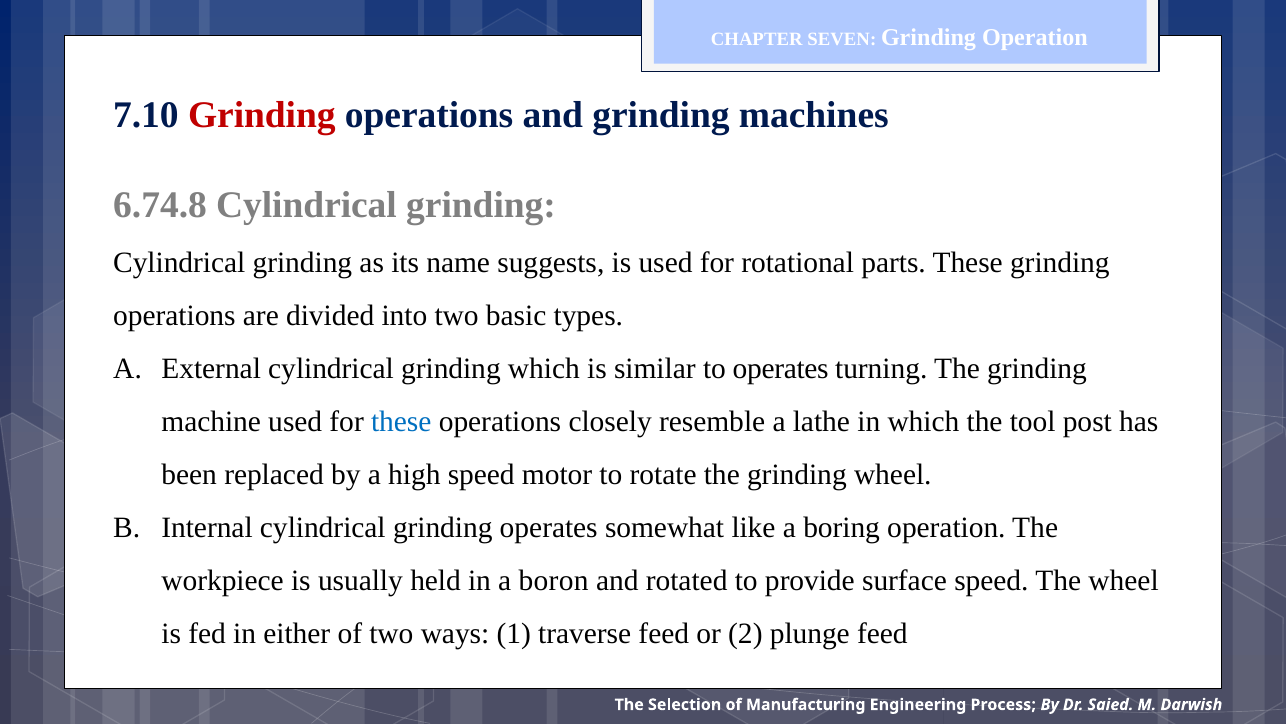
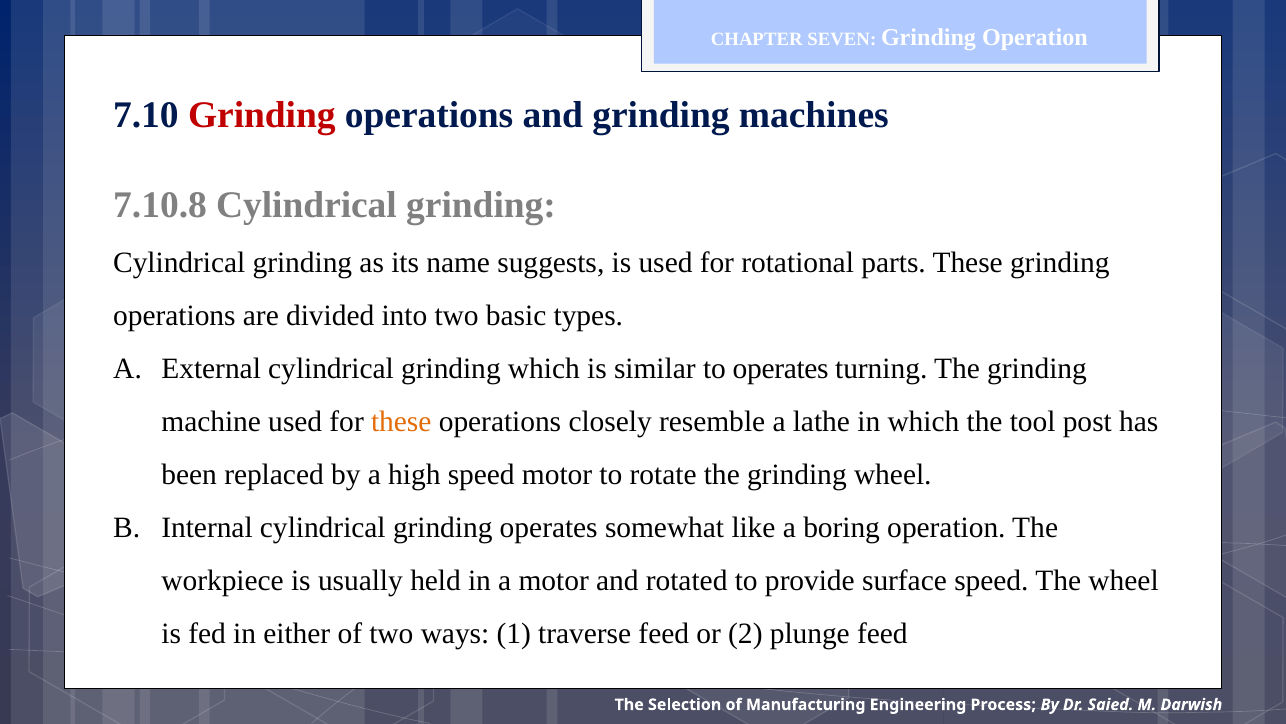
6.74.8: 6.74.8 -> 7.10.8 (160, 205)
these colour: blue -> orange (401, 421)
a boron: boron -> motor (554, 580)
